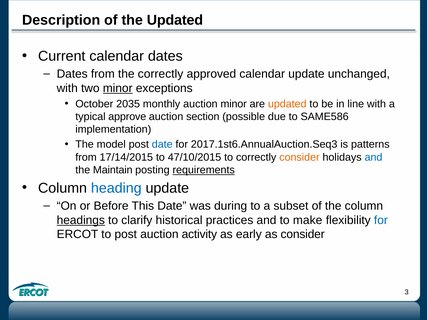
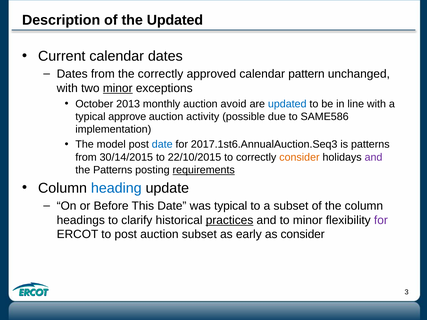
calendar update: update -> pattern (306, 74)
2035: 2035 -> 2013 (128, 104)
auction minor: minor -> avoid (234, 104)
updated colour: orange -> blue (287, 104)
section: section -> activity (203, 117)
17/14/2015: 17/14/2015 -> 30/14/2015 (126, 157)
47/10/2015: 47/10/2015 -> 22/10/2015 (195, 157)
and colour: blue -> purple (374, 157)
the Maintain: Maintain -> Patterns (113, 170)
was during: during -> typical (231, 206)
headings underline: present -> none (81, 220)
practices underline: none -> present (230, 220)
to make: make -> minor (308, 220)
for colour: blue -> purple (381, 220)
auction activity: activity -> subset (199, 235)
